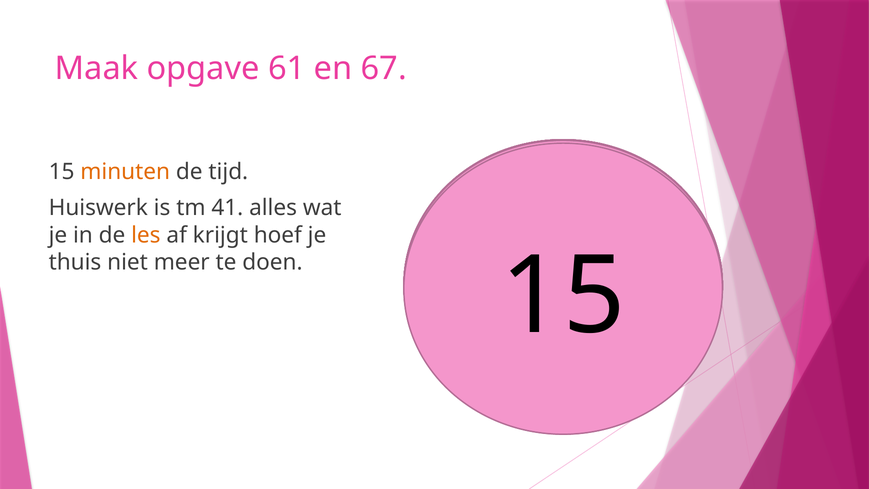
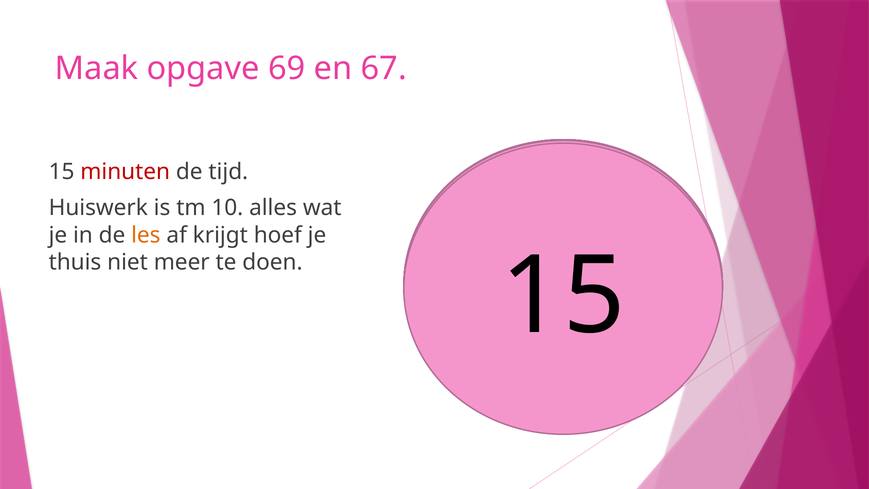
61: 61 -> 69 (287, 69)
minuten colour: orange -> red (125, 172)
tm 41: 41 -> 10 (227, 208)
